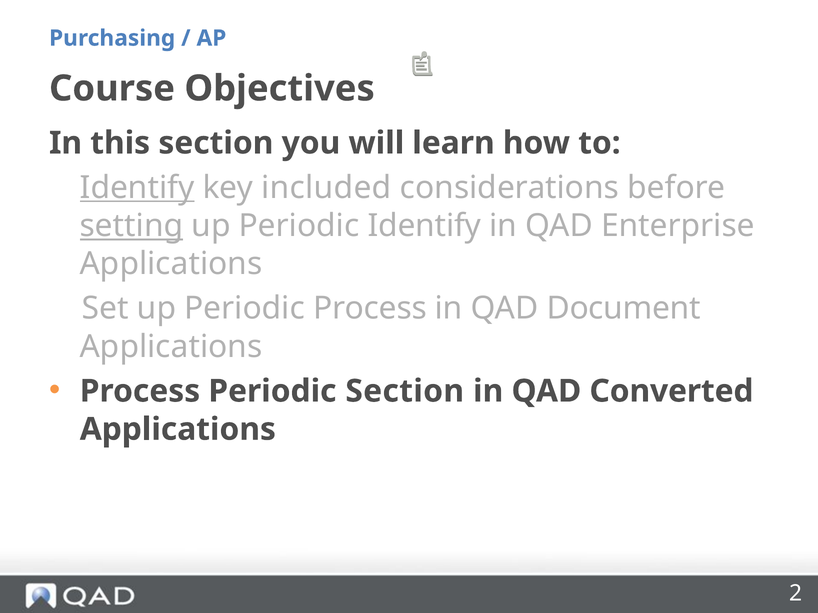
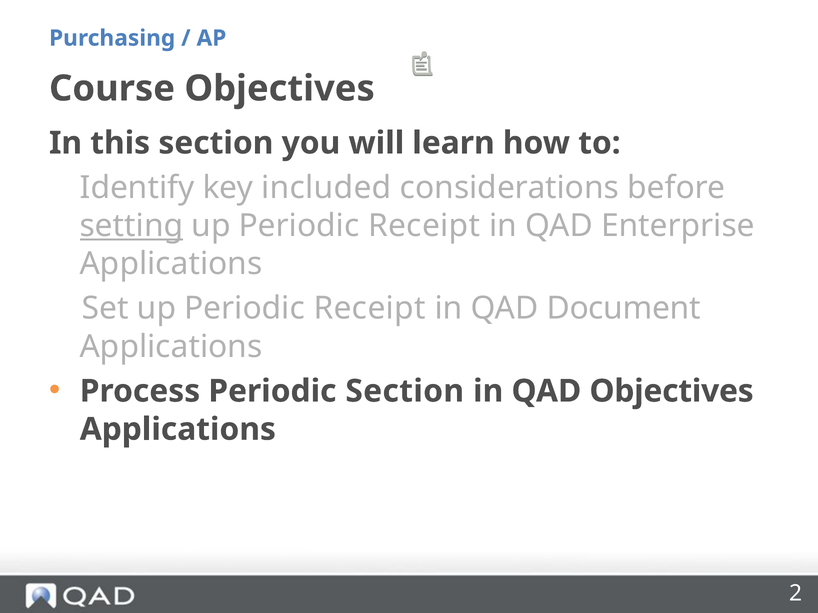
Identify underline: present -> none (137, 188)
Identify: Identify -> Receipt (424, 226)
Set up Periodic Process: Process -> Receipt (370, 309)
QAD Converted: Converted -> Objectives (672, 391)
